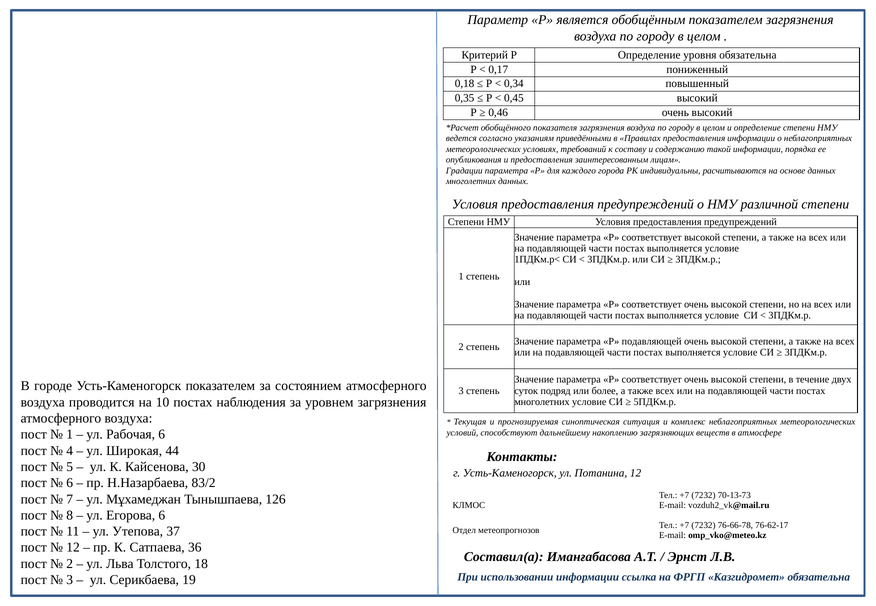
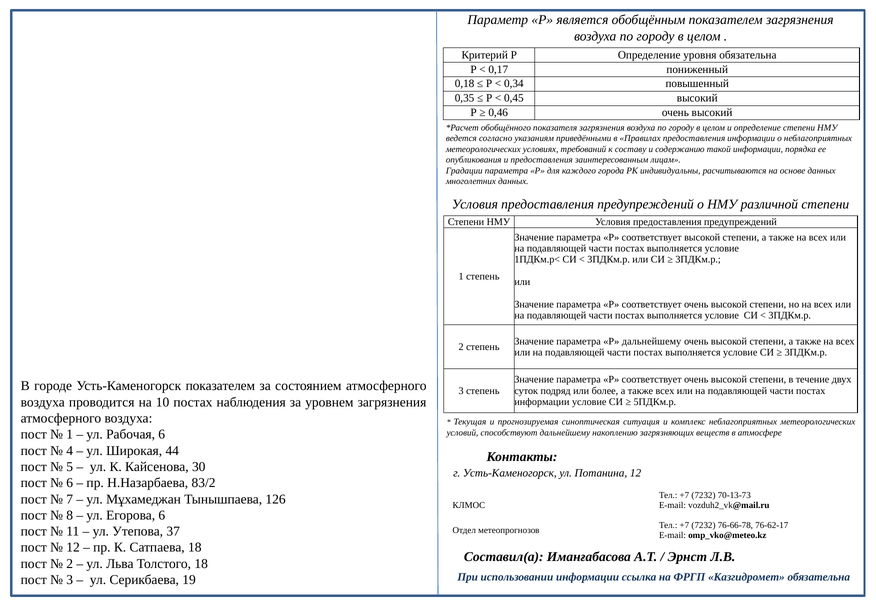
Р подавляющей: подавляющей -> дальнейшему (652, 342)
многолетних: многолетних -> информации (542, 402)
Сатпаева 36: 36 -> 18 (195, 548)
